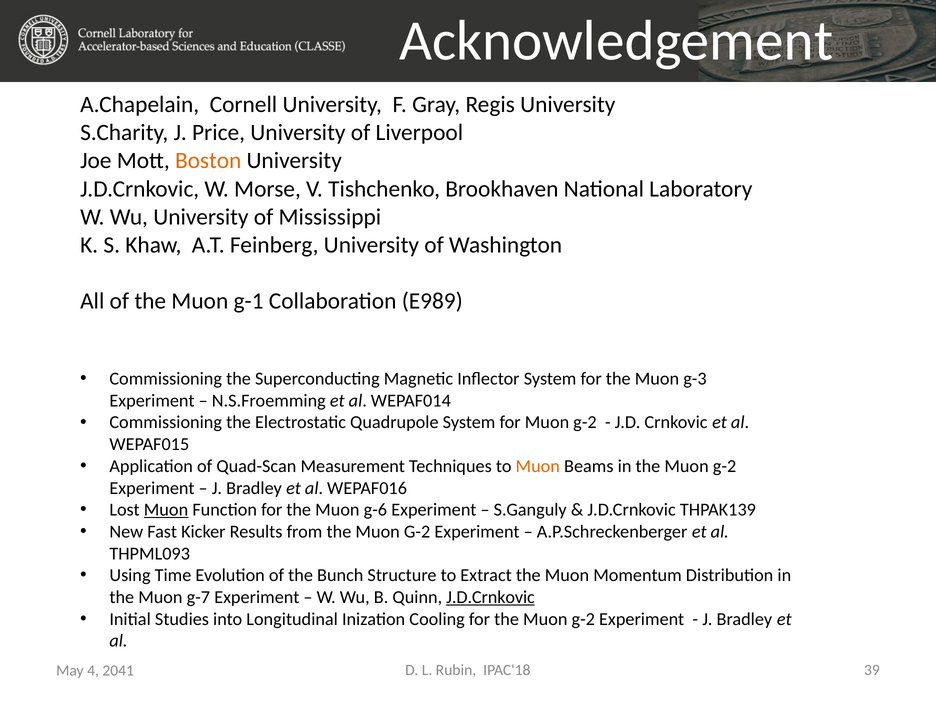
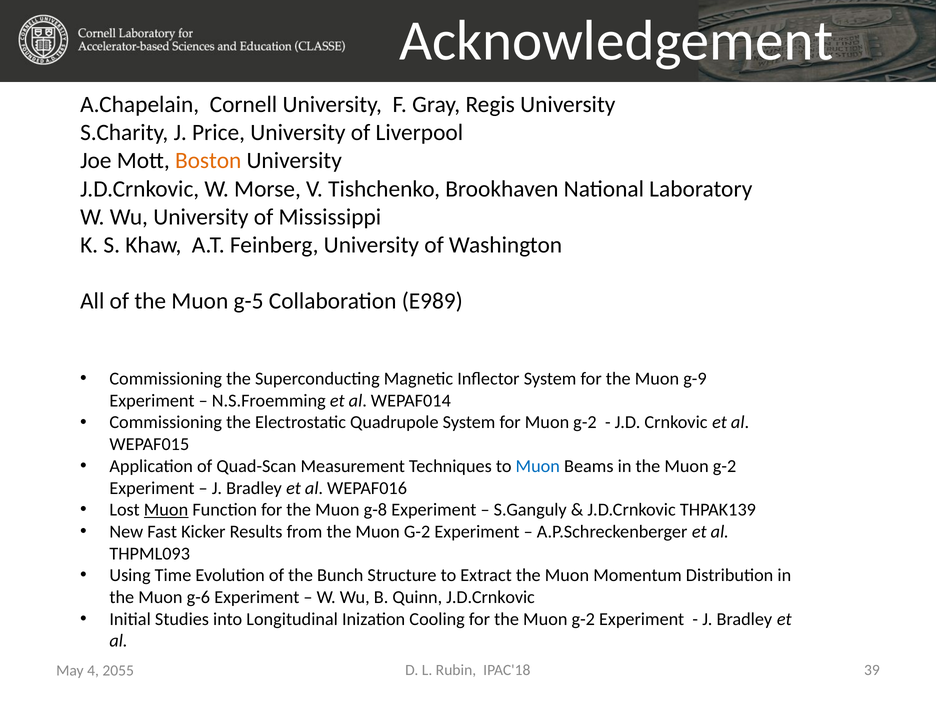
g-1: g-1 -> g-5 (249, 301)
g-3: g-3 -> g-9 (695, 379)
Muon colour: orange -> blue (538, 466)
g-6: g-6 -> g-8 (375, 510)
g-7: g-7 -> g-6 (198, 597)
J.D.Crnkovic underline: present -> none (491, 597)
2041: 2041 -> 2055 (118, 670)
